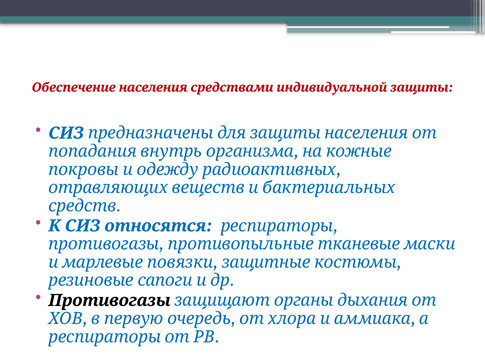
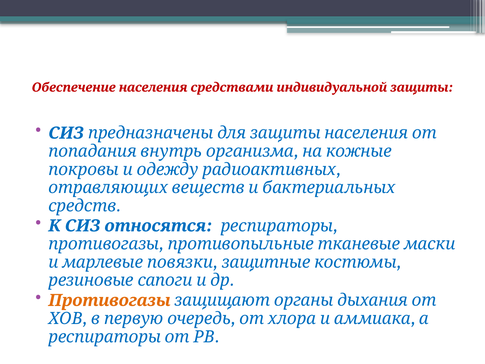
Противогазы colour: black -> orange (109, 300)
